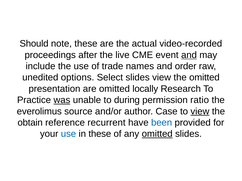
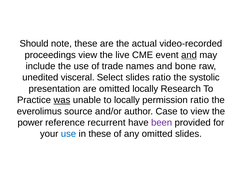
proceedings after: after -> view (88, 55)
order: order -> bone (186, 66)
options: options -> visceral (78, 78)
slides view: view -> ratio (162, 78)
the omitted: omitted -> systolic (204, 78)
to during: during -> locally (127, 100)
view underline: present -> none (200, 112)
obtain: obtain -> power (30, 123)
been colour: blue -> purple (162, 123)
omitted underline: present -> none (157, 134)
